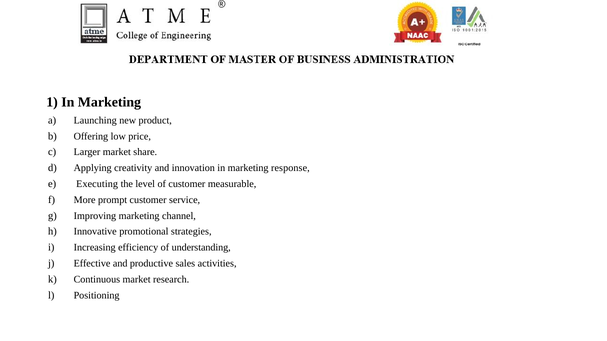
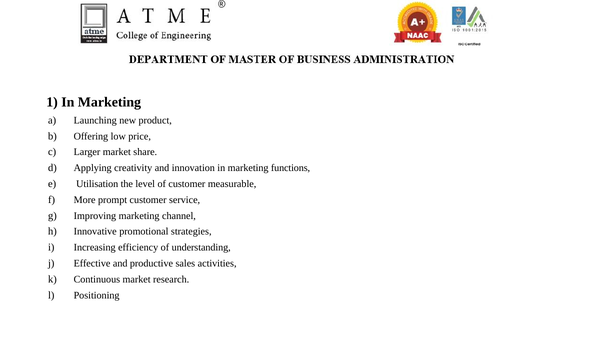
response: response -> functions (291, 168)
Executing: Executing -> Utilisation (97, 184)
